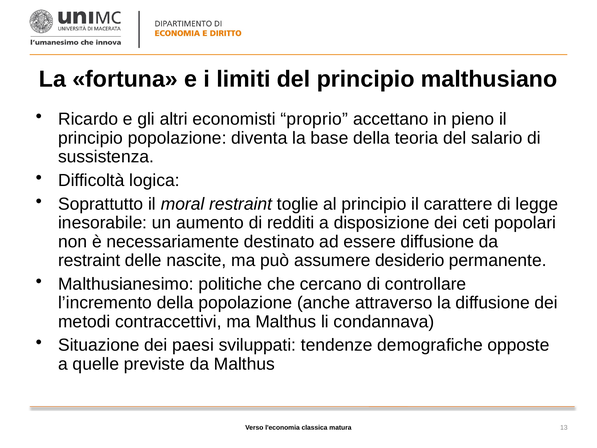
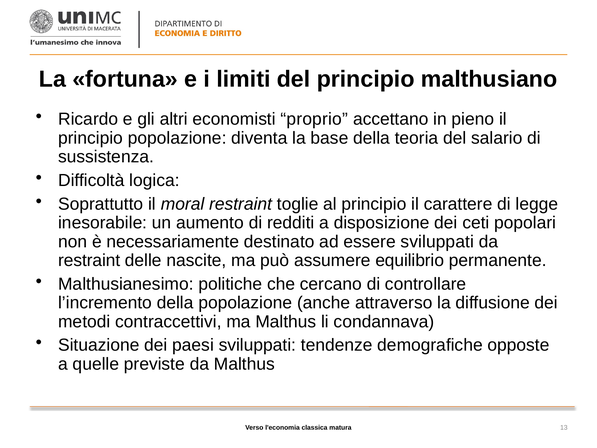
essere diffusione: diffusione -> sviluppati (437, 241)
desiderio: desiderio -> equilibrio (410, 260)
